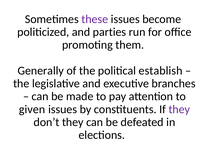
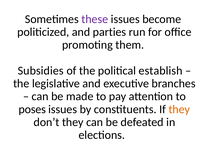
Generally: Generally -> Subsidies (41, 71)
given: given -> poses (32, 109)
they colour: purple -> orange (179, 109)
